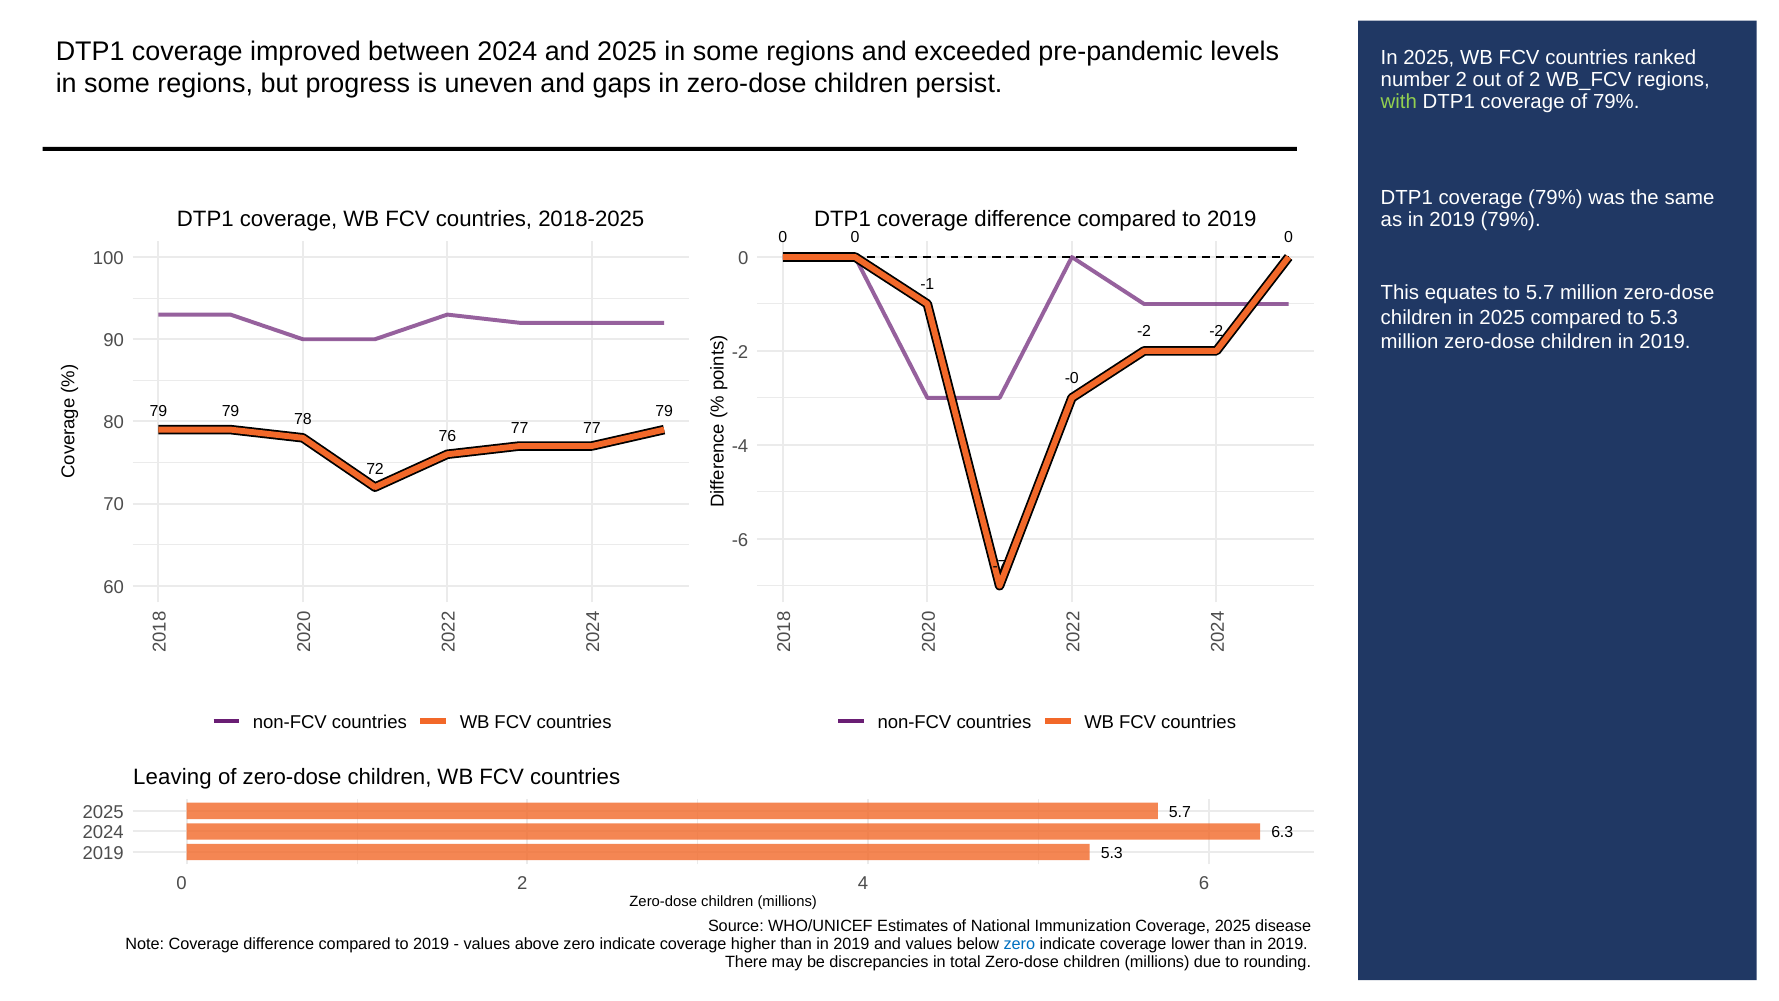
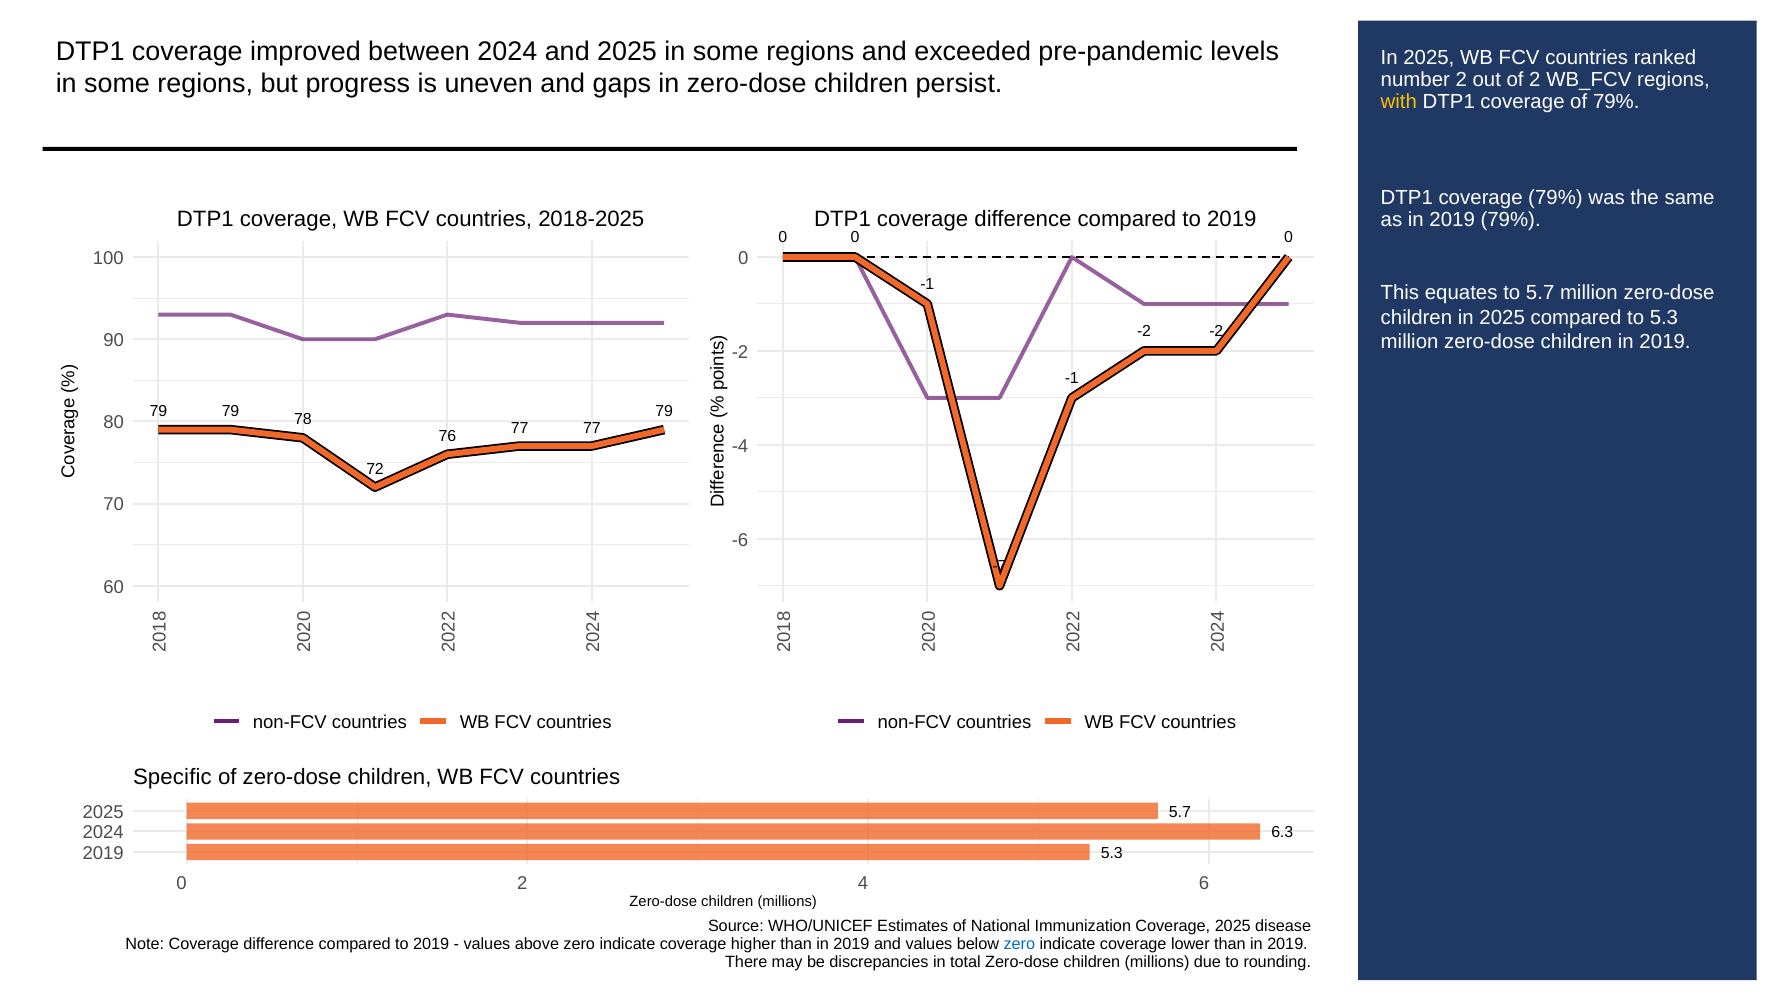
with colour: light green -> yellow (1399, 102)
-0: -0 -> -1 (1072, 378)
Leaving: Leaving -> Specific (172, 777)
